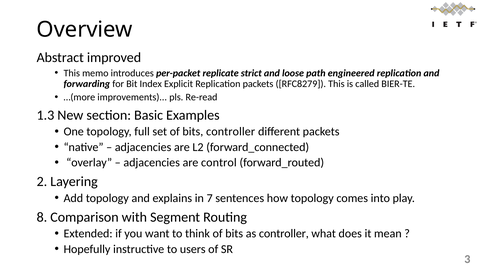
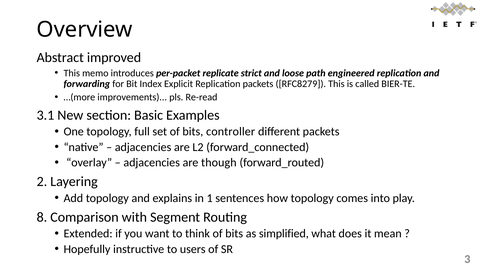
1.3: 1.3 -> 3.1 (45, 115)
control: control -> though (219, 163)
7: 7 -> 1 (210, 198)
as controller: controller -> simplified (284, 234)
